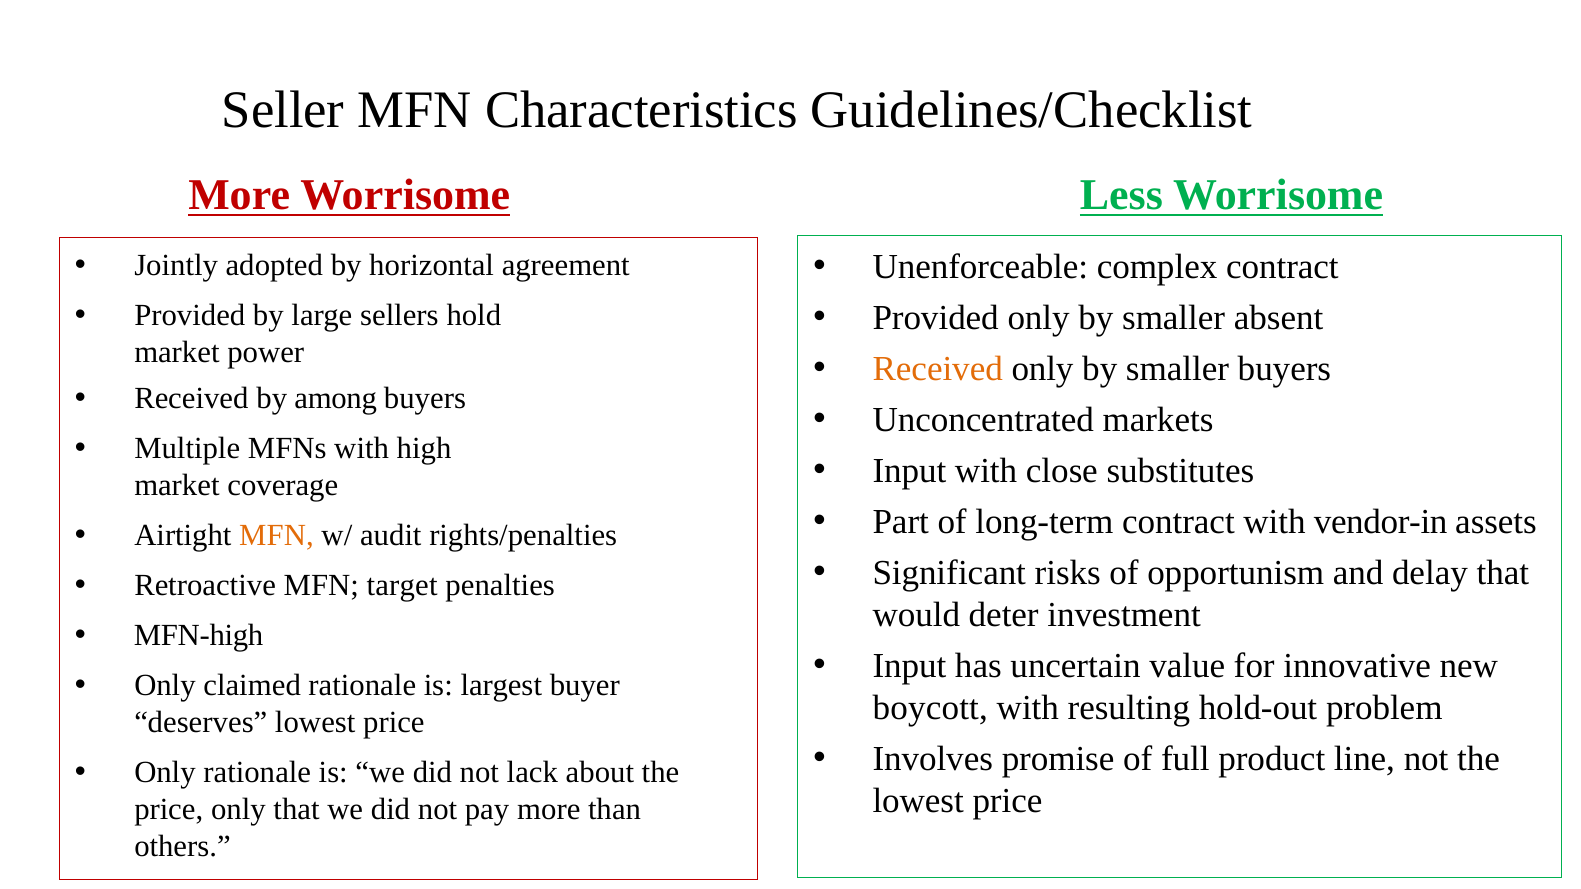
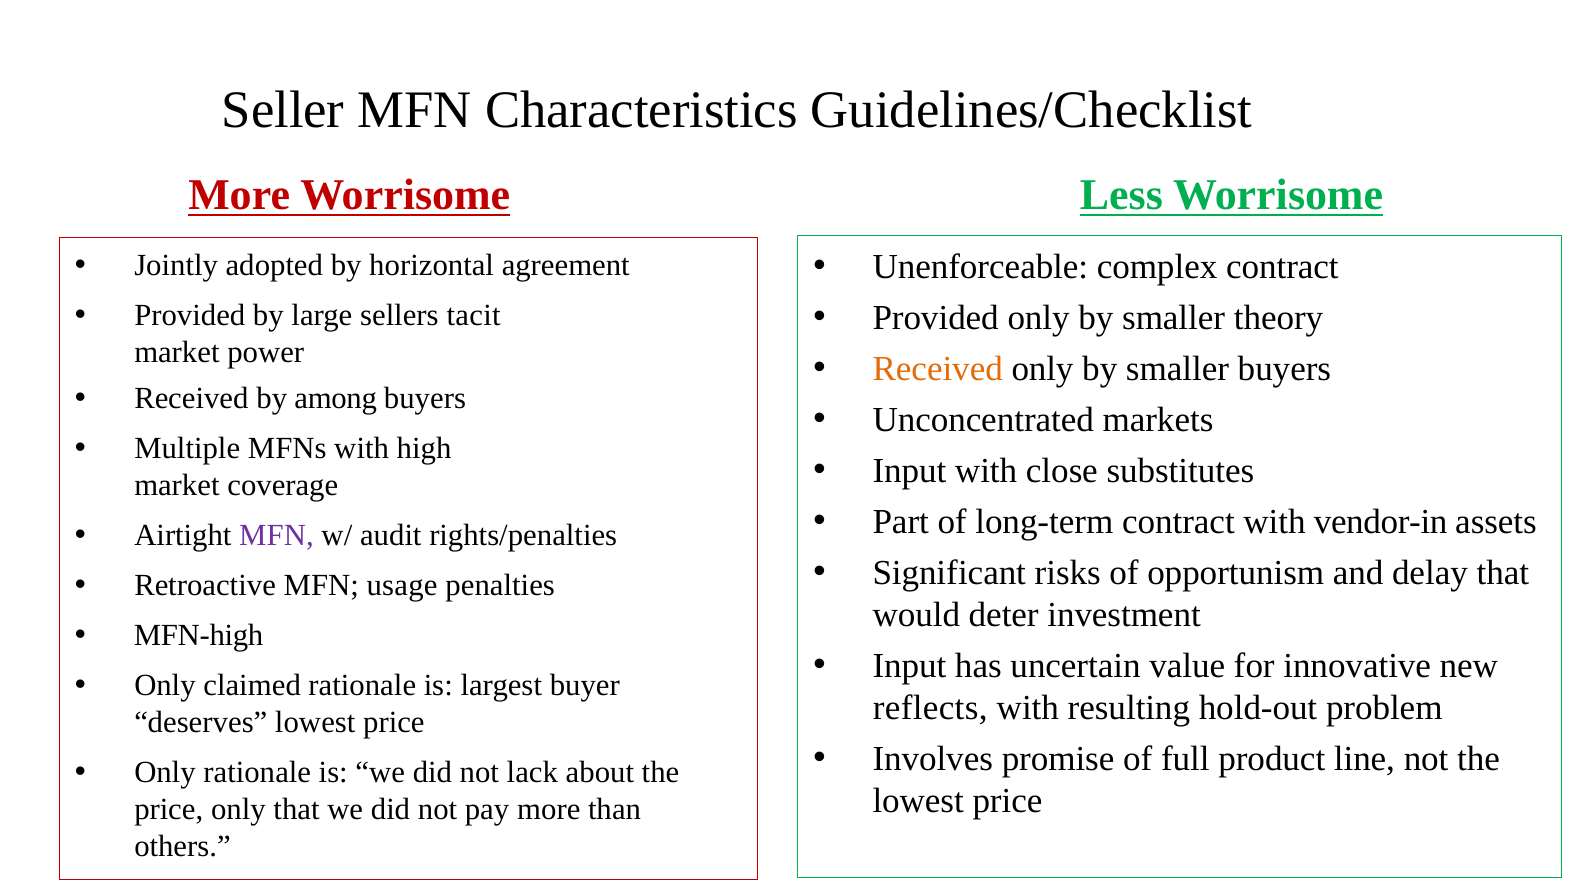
hold: hold -> tacit (474, 316)
absent: absent -> theory (1279, 318)
MFN colour: orange -> purple (276, 536)
target: target -> usage (402, 586)
boycott: boycott -> reflects (930, 708)
